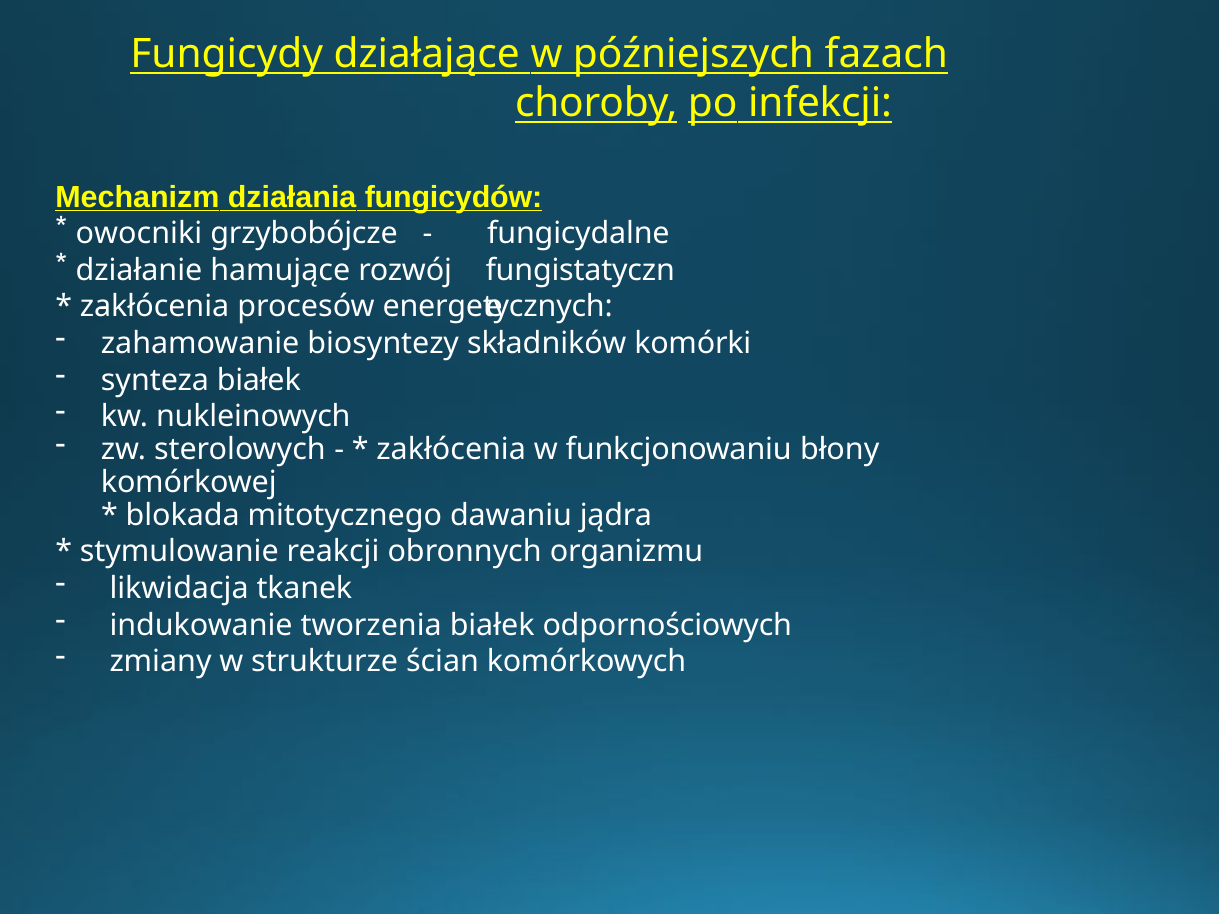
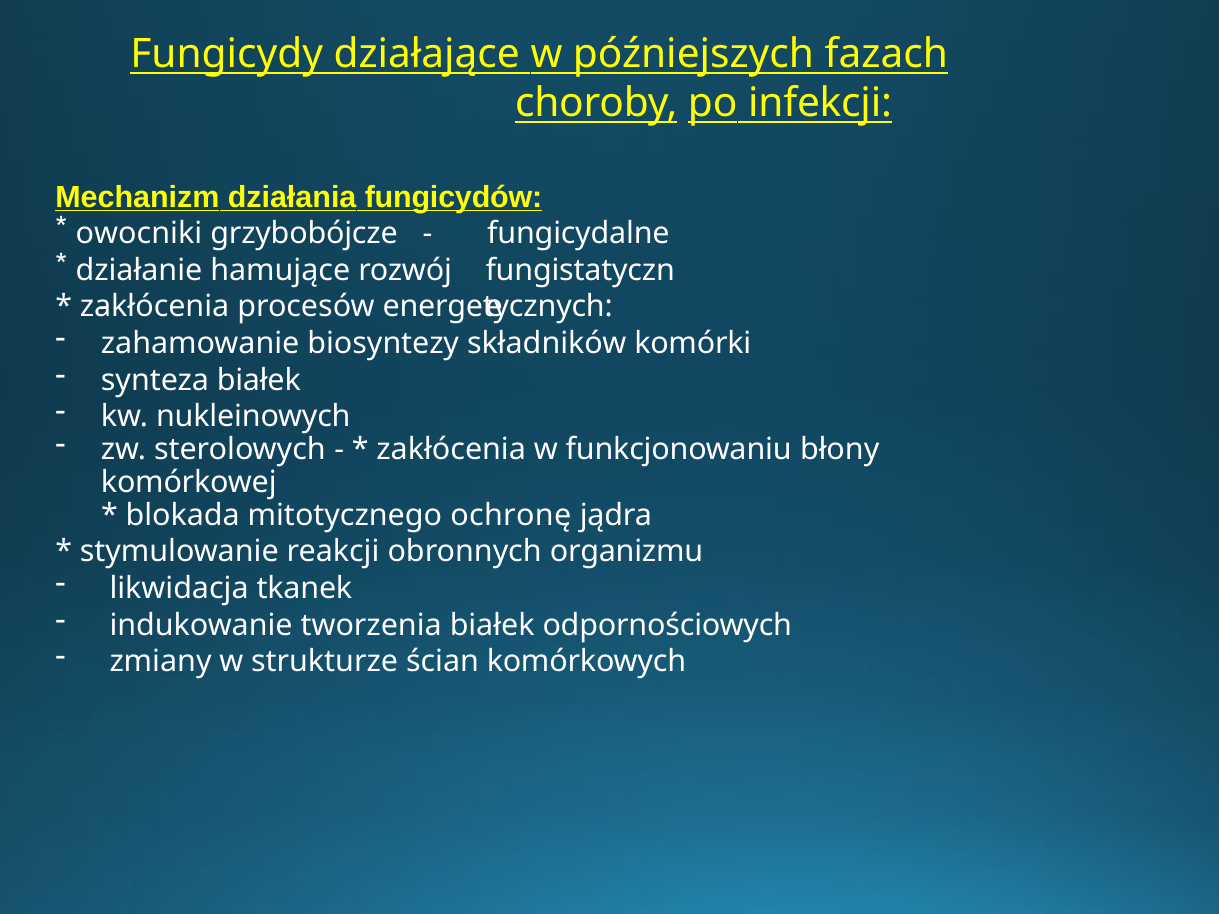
dawaniu: dawaniu -> ochronę (511, 515)
